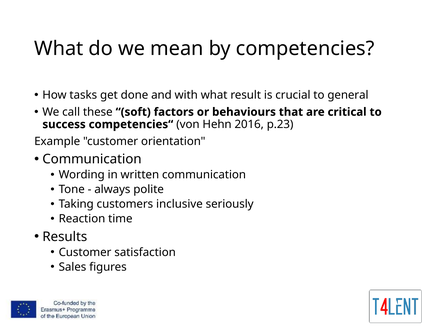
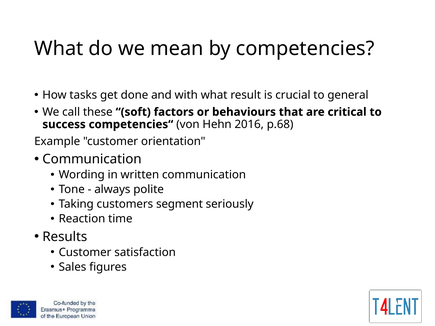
p.23: p.23 -> p.68 (280, 124)
inclusive: inclusive -> segment (180, 204)
